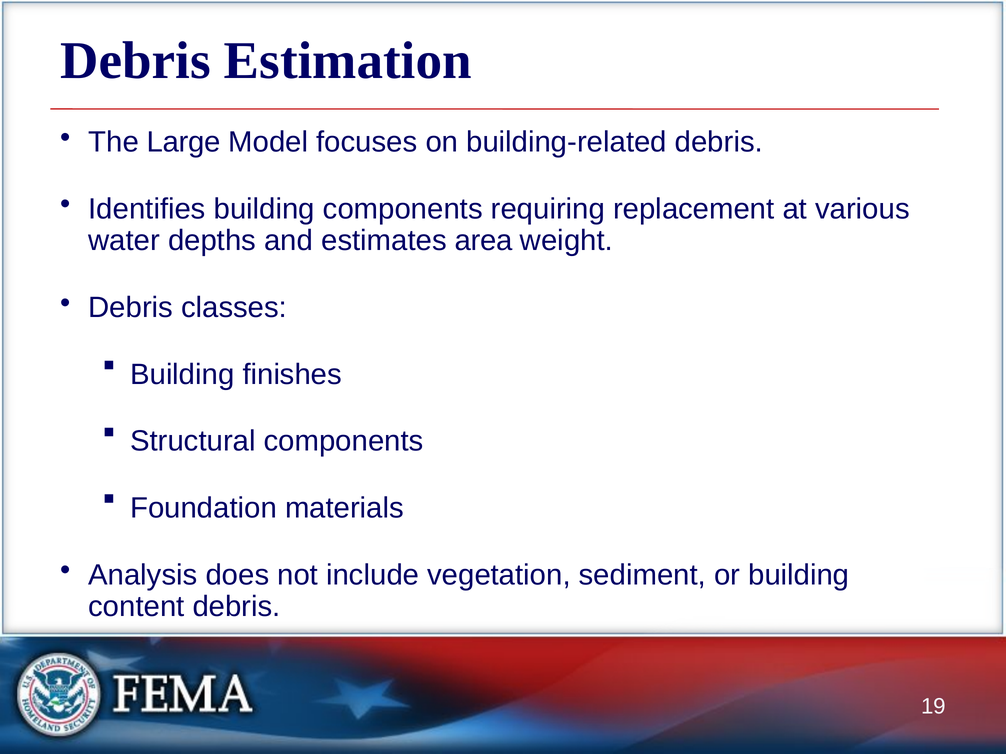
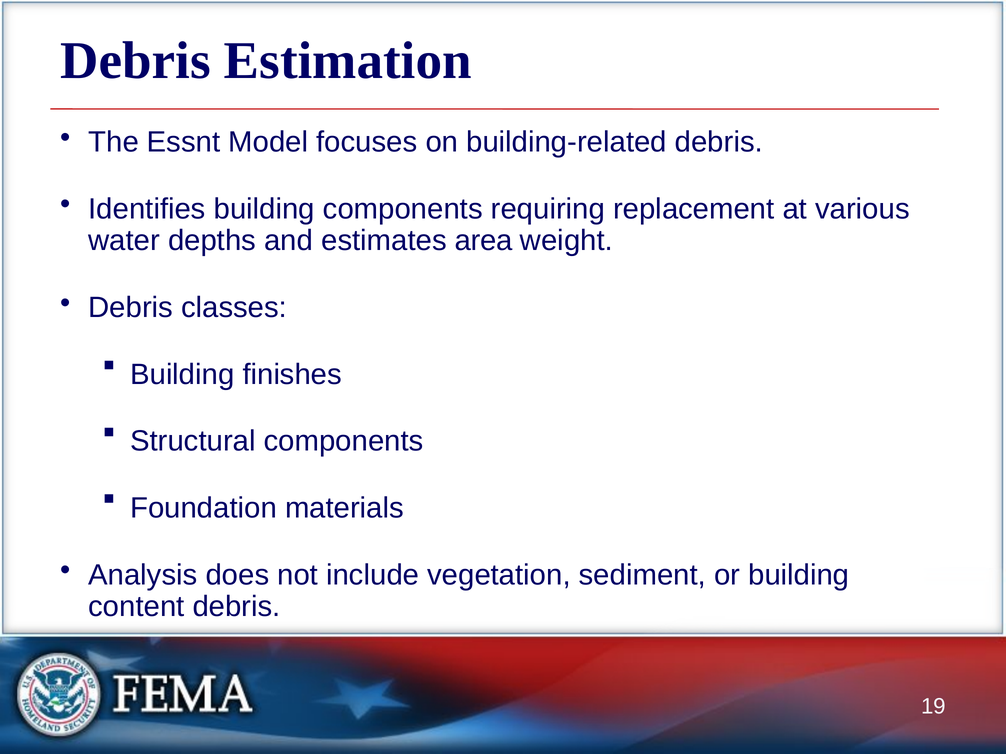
Large: Large -> Essnt (184, 142)
